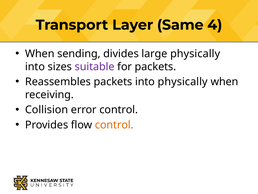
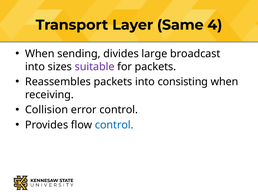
large physically: physically -> broadcast (195, 54)
into physically: physically -> consisting (183, 82)
control colour: orange -> blue (114, 125)
